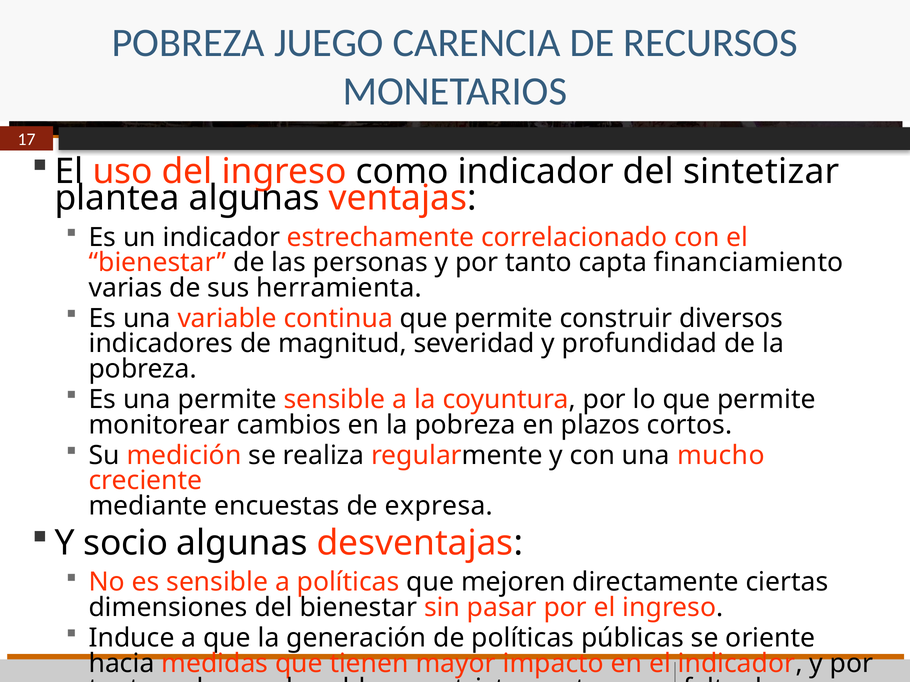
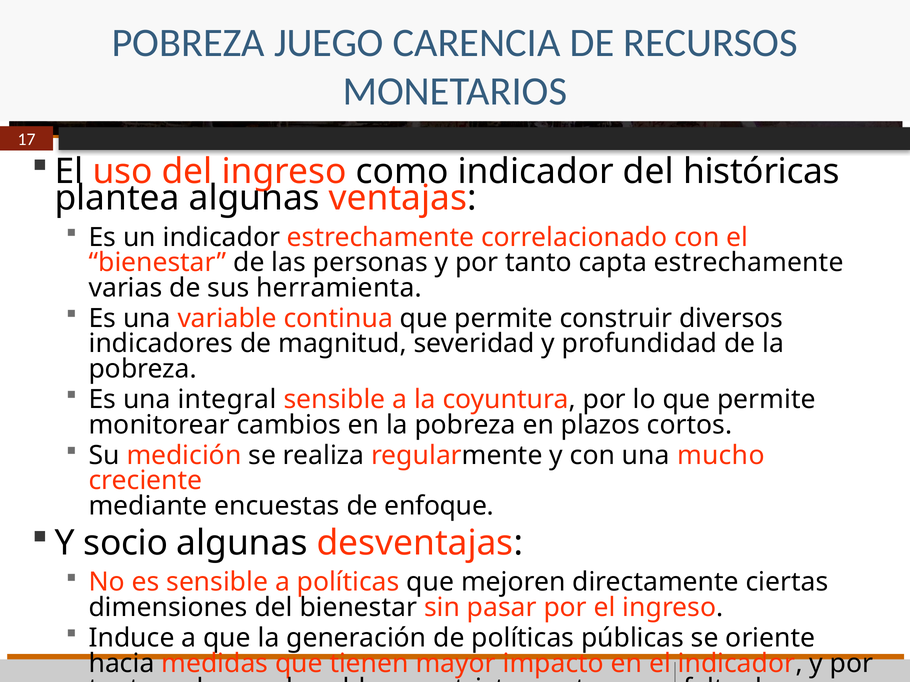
sintetizar: sintetizar -> históricas (761, 172)
capta financiamiento: financiamiento -> estrechamente (749, 263)
una permite: permite -> integral (227, 400)
expresa: expresa -> enfoque (439, 506)
